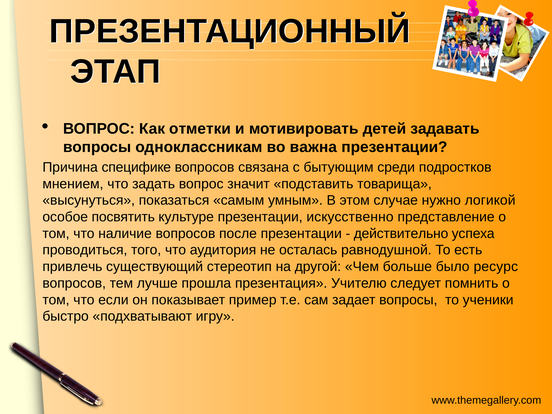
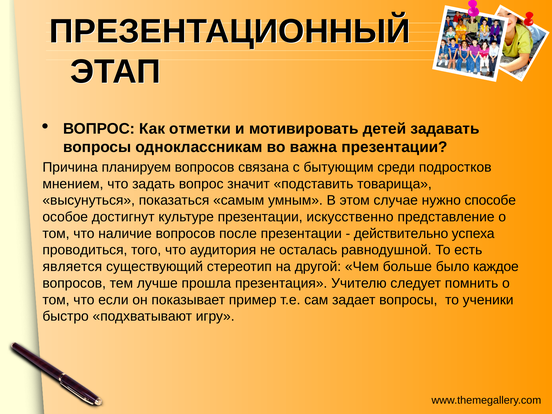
специфике: специфике -> планируем (136, 167)
логикой: логикой -> способе (490, 200)
посвятить: посвятить -> достигнут (123, 217)
привлечь: привлечь -> является (72, 267)
ресурс: ресурс -> каждое (496, 267)
